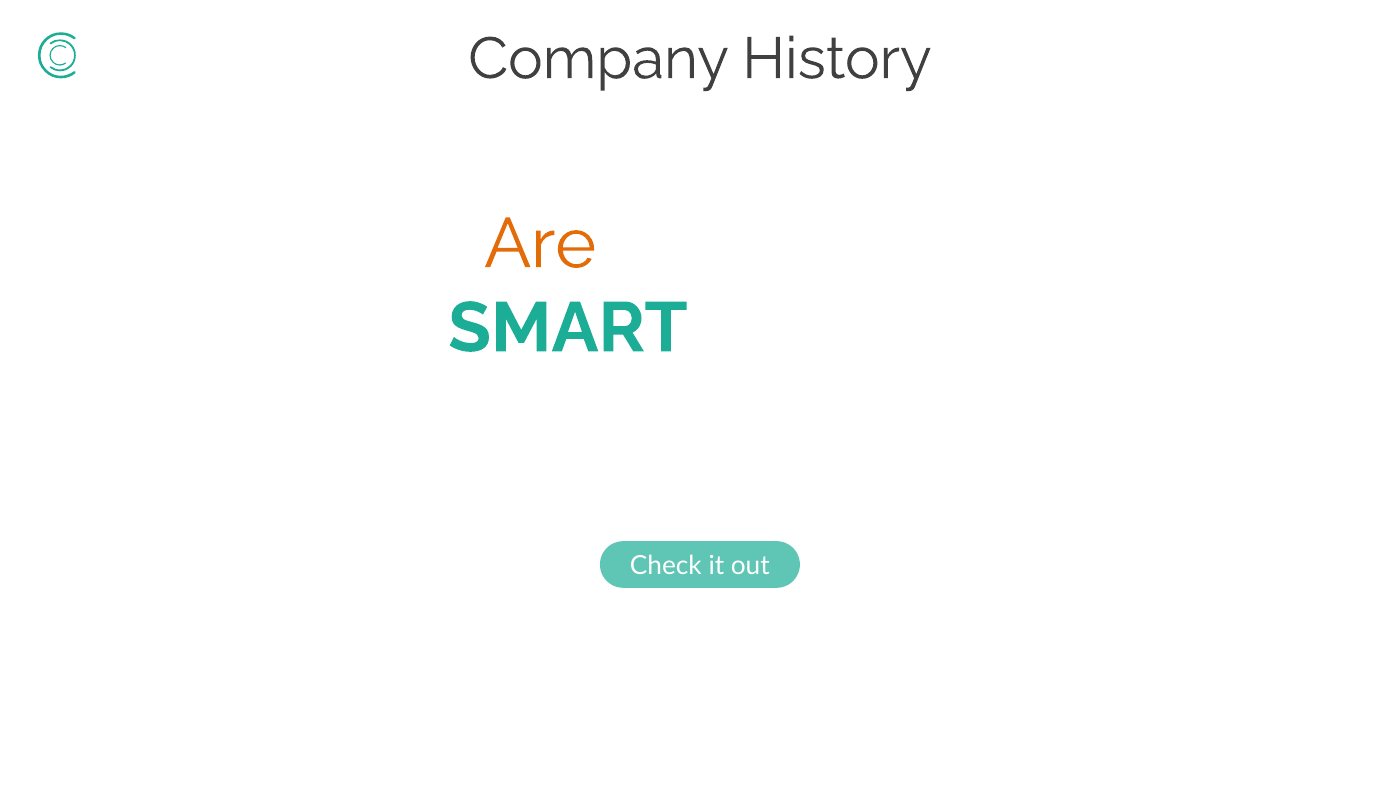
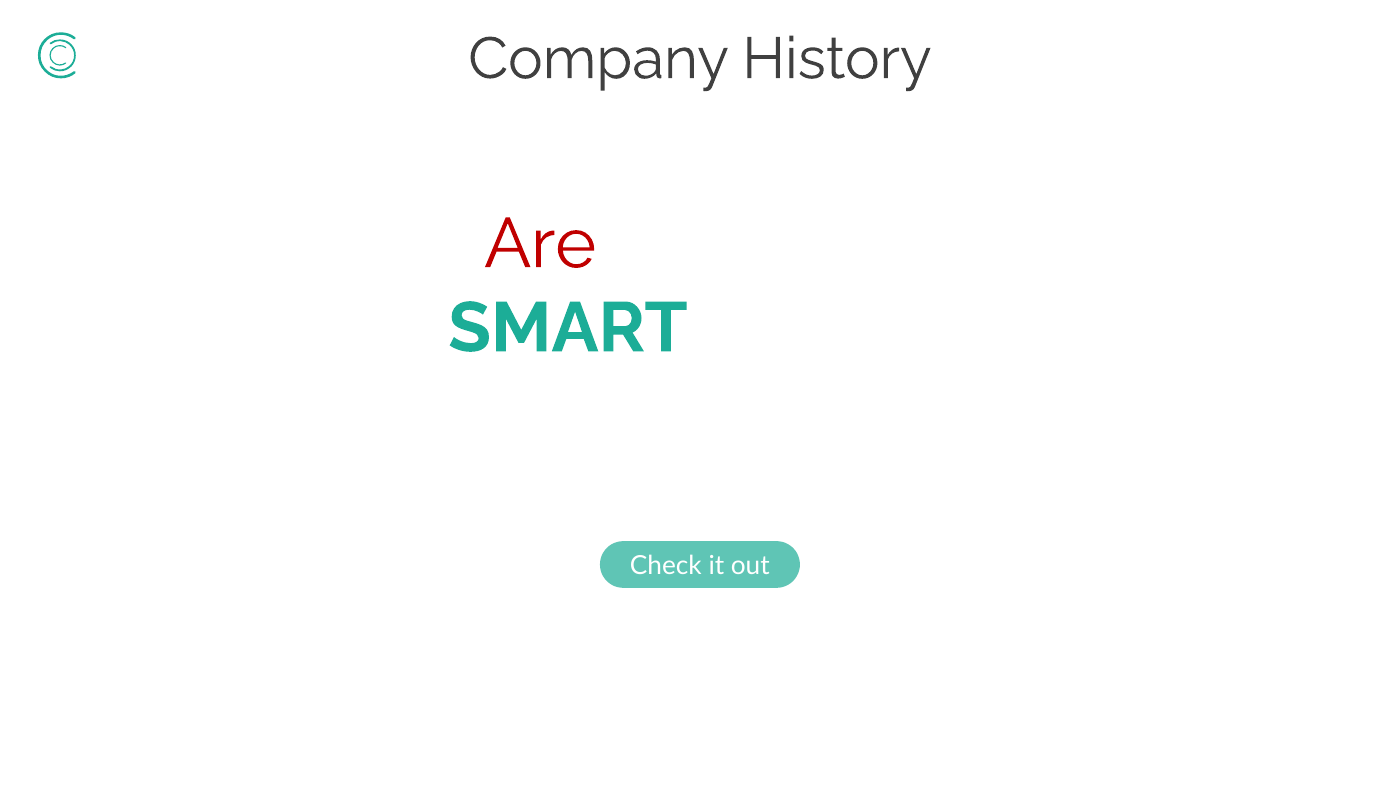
Are colour: orange -> red (540, 244)
